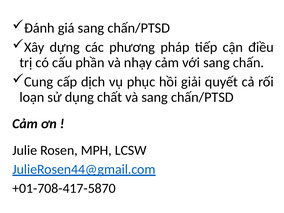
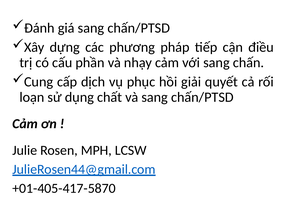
+01-708-417-5870: +01-708-417-5870 -> +01-405-417-5870 (64, 188)
